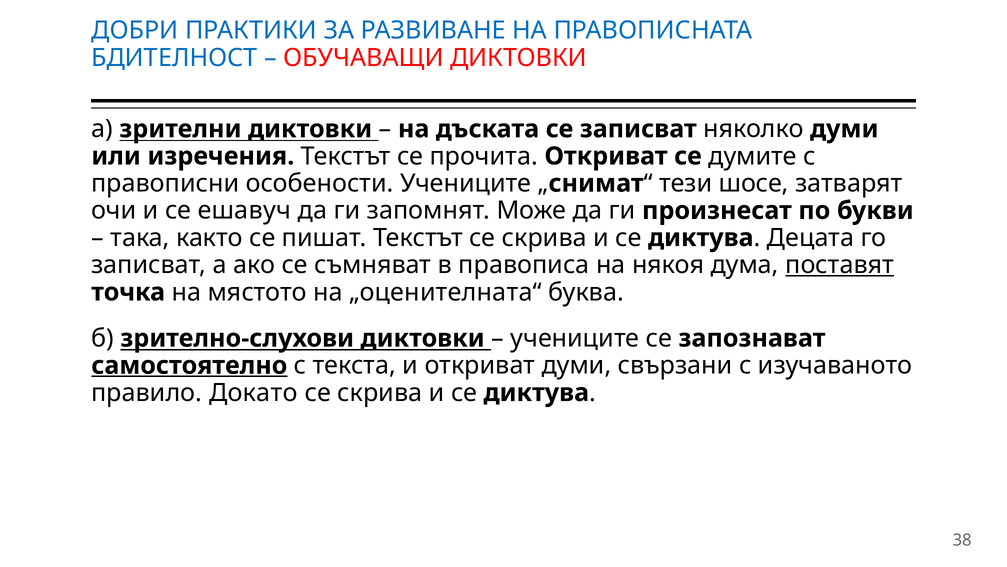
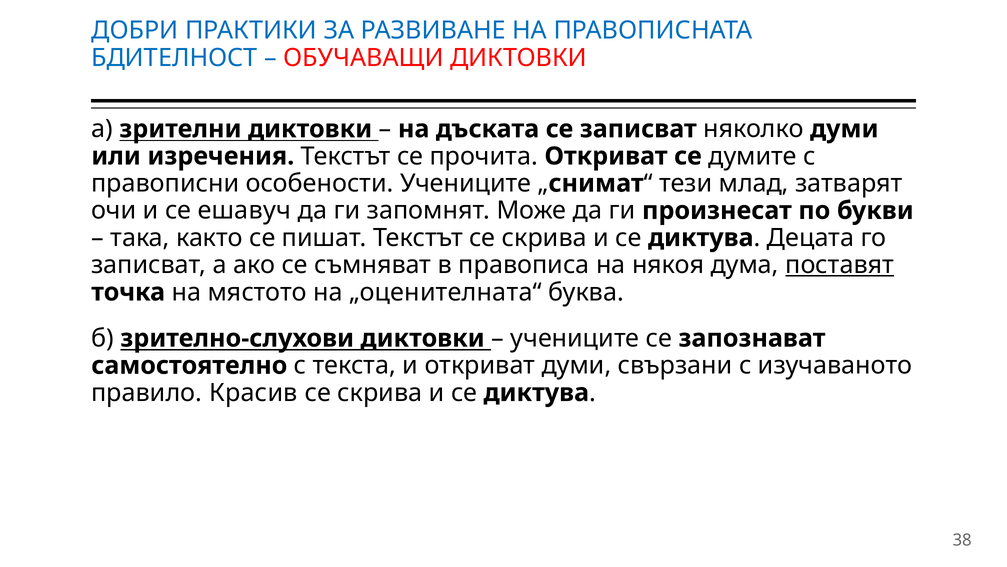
шосе: шосе -> млад (754, 183)
самостоятелно underline: present -> none (189, 365)
Докато: Докато -> Красив (253, 392)
